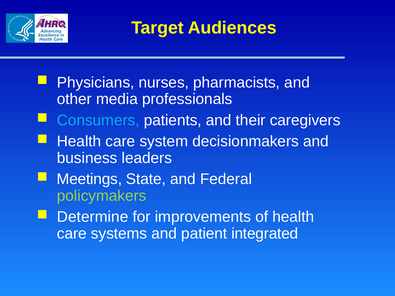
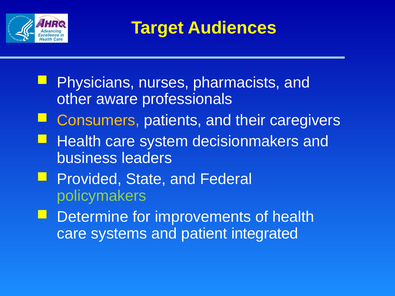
media: media -> aware (117, 99)
Consumers colour: light blue -> yellow (98, 120)
Meetings: Meetings -> Provided (89, 179)
